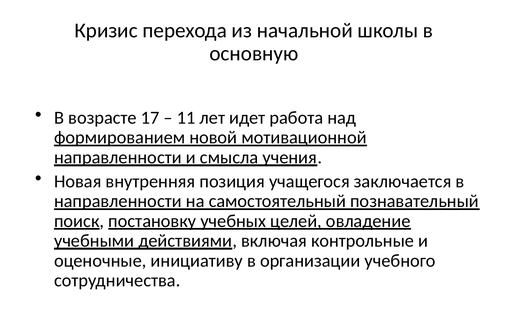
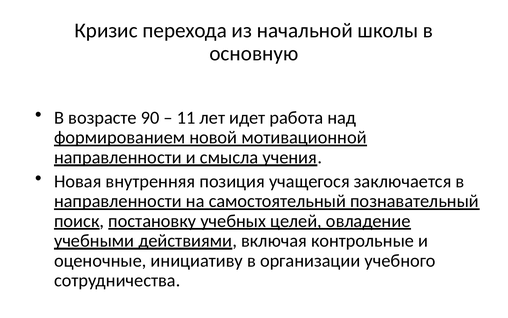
17: 17 -> 90 (150, 118)
